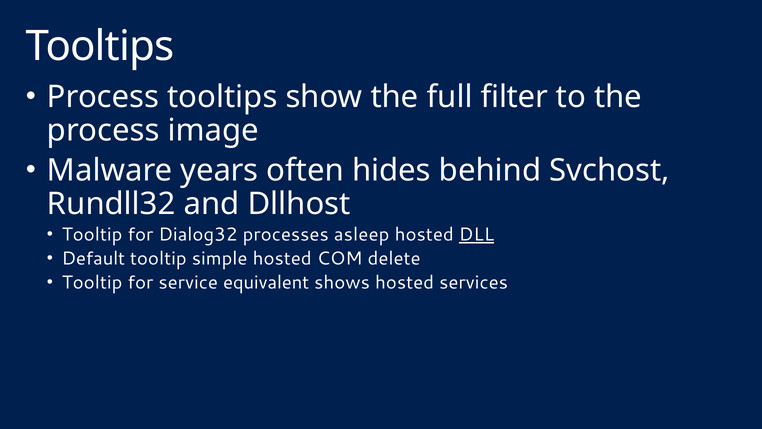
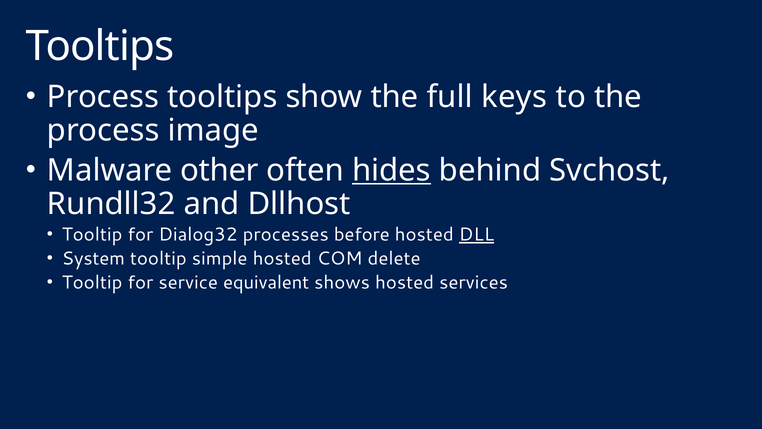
filter: filter -> keys (514, 97)
years: years -> other (220, 170)
hides underline: none -> present (391, 170)
asleep: asleep -> before (362, 235)
Default: Default -> System (93, 258)
